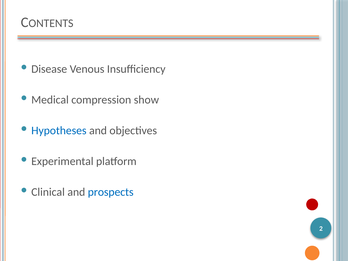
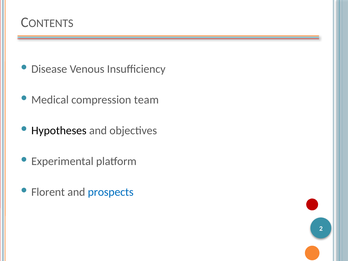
show: show -> team (146, 100)
Hypotheses colour: blue -> black (59, 130)
Clinical: Clinical -> Florent (48, 192)
